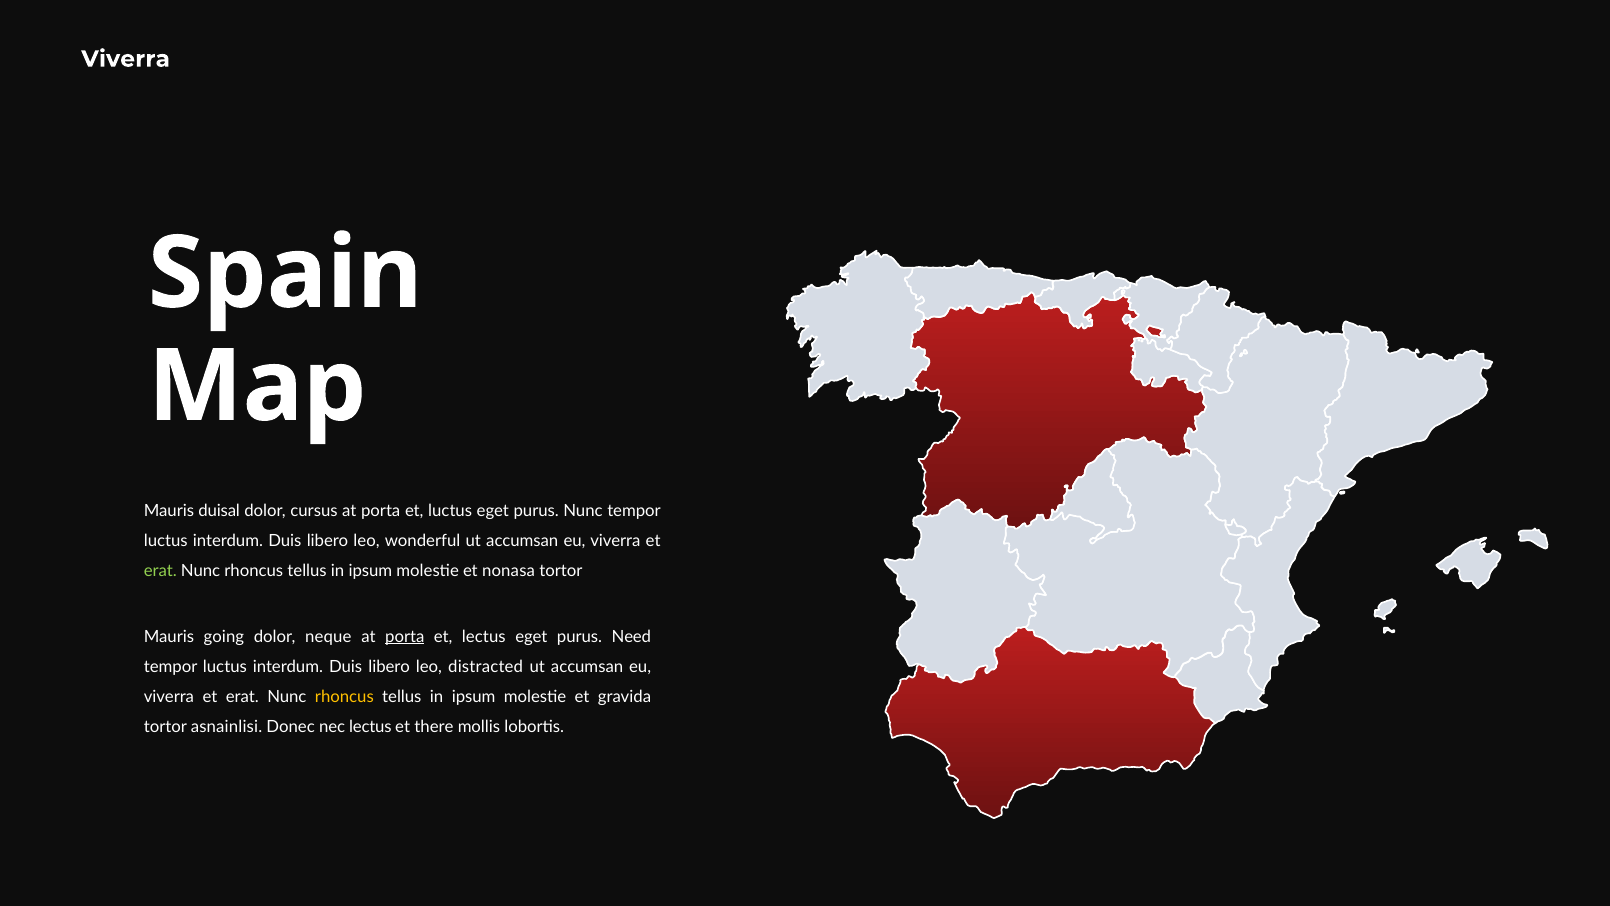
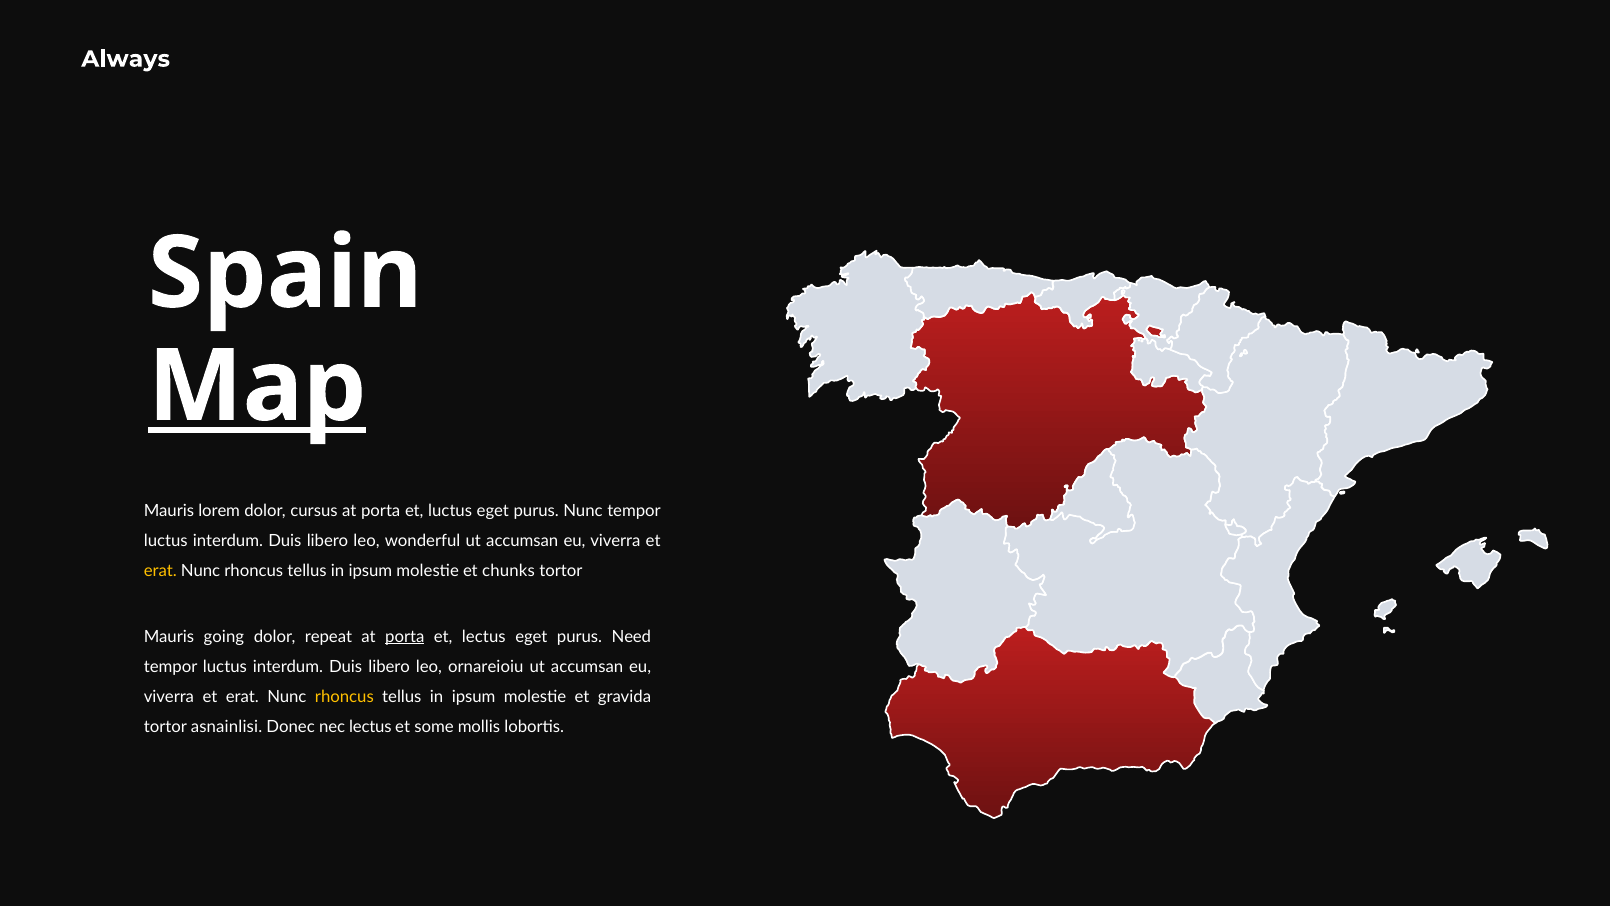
Viverra: Viverra -> Always (126, 59)
Map underline: none -> present (257, 387)
duisal: duisal -> lorem (219, 510)
erat colour: light green -> yellow (160, 571)
nonasa: nonasa -> chunks (509, 571)
neque: neque -> repeat (328, 636)
distracted: distracted -> ornareioiu (486, 667)
there: there -> some (434, 727)
